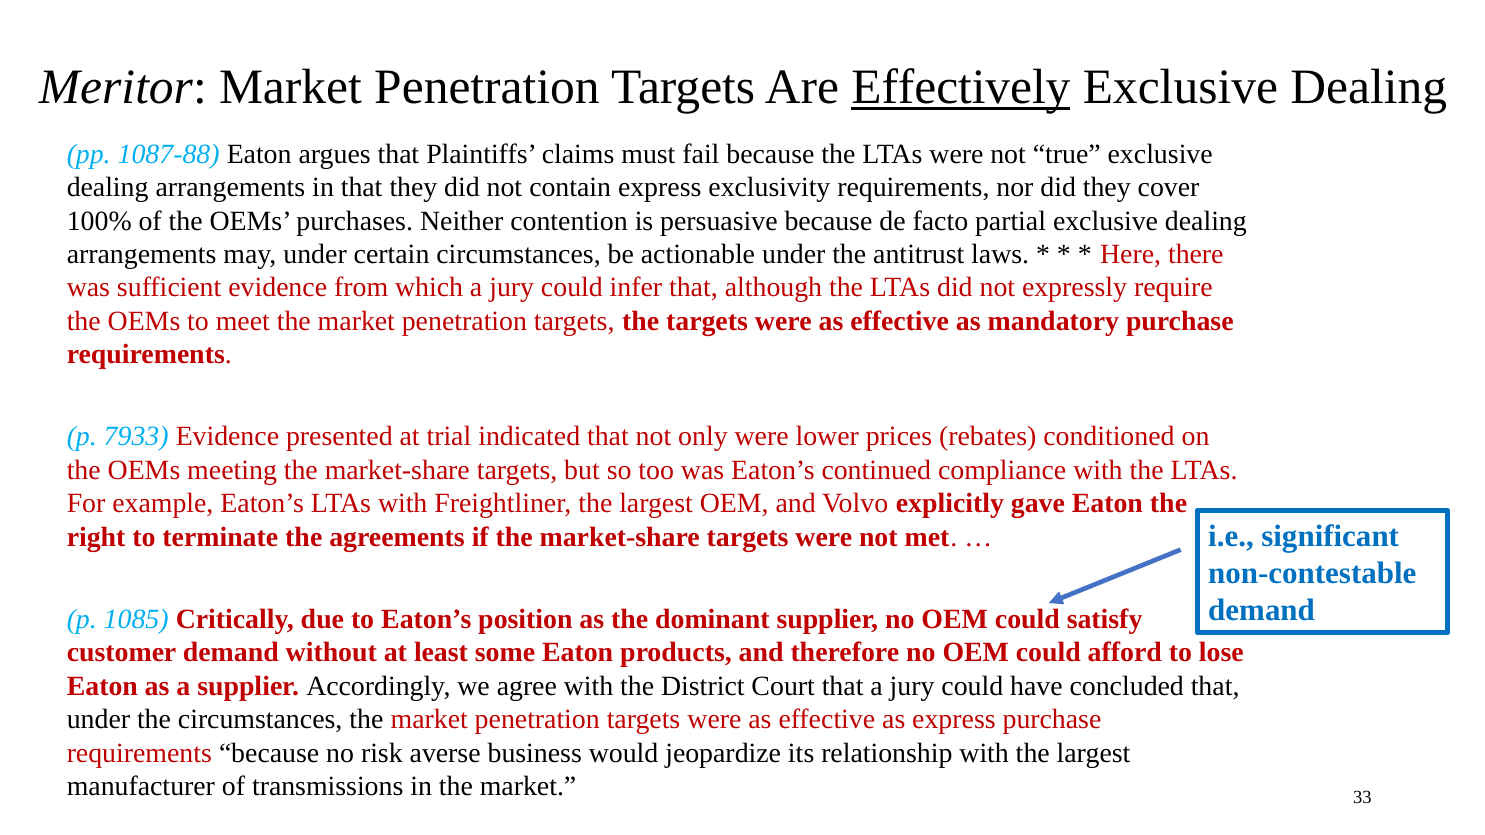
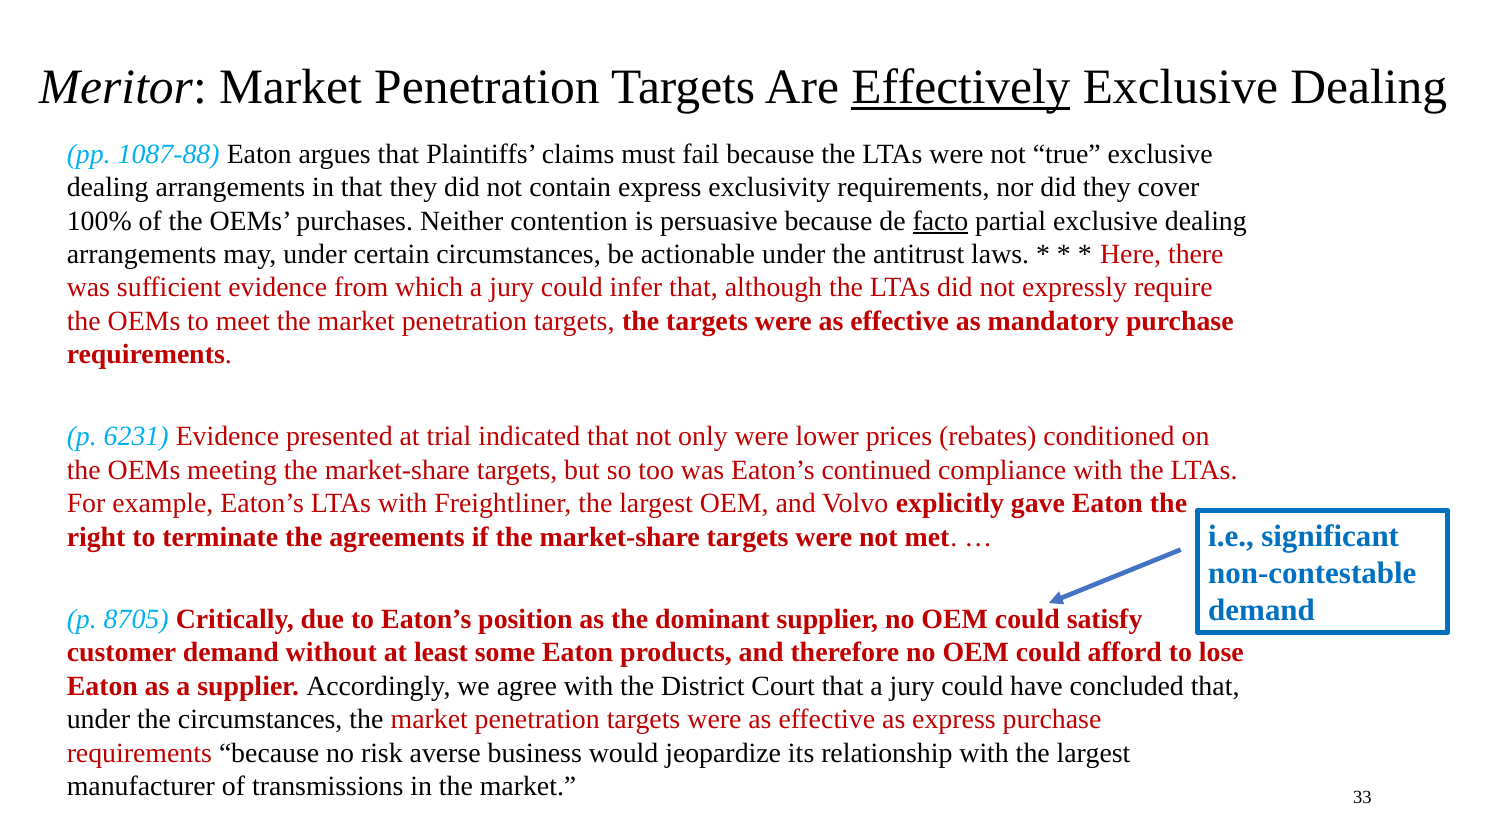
facto underline: none -> present (940, 221)
7933: 7933 -> 6231 (136, 437)
1085: 1085 -> 8705 (136, 619)
